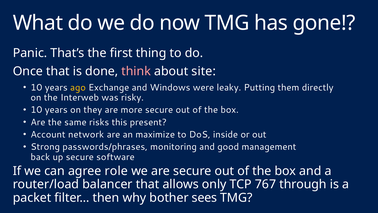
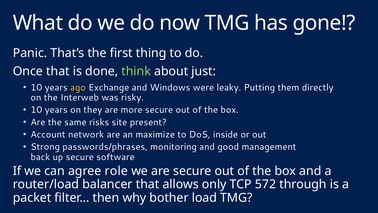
think colour: pink -> light green (136, 71)
site: site -> just (204, 71)
this: this -> site (119, 122)
767: 767 -> 572 (265, 184)
sees: sees -> load (204, 197)
